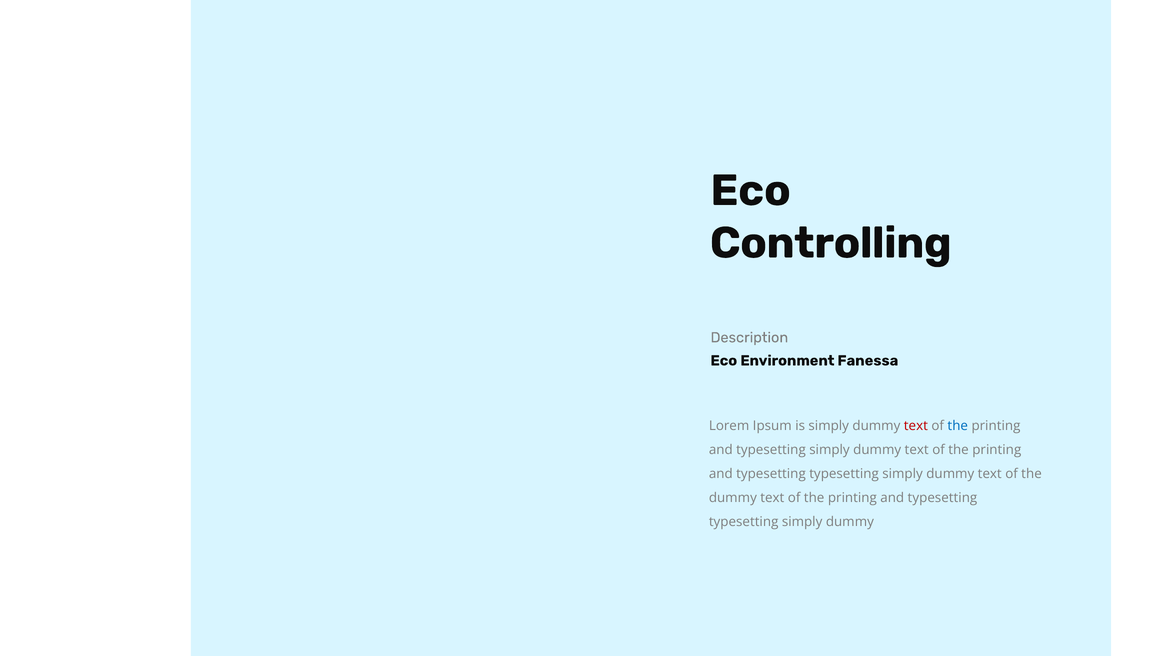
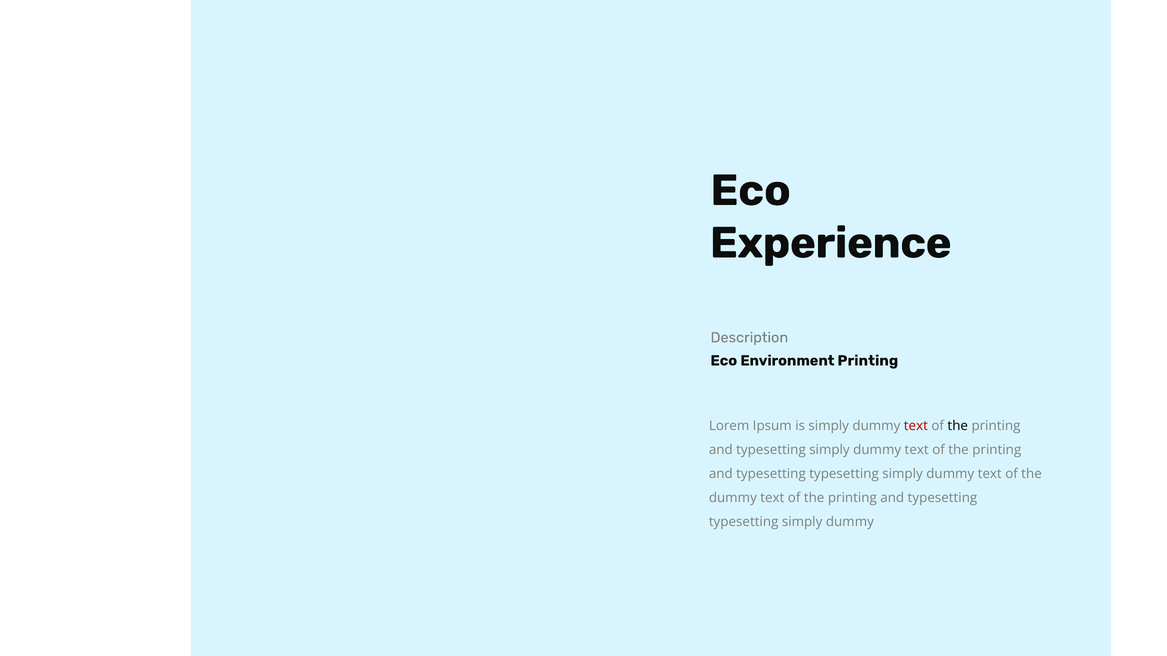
Controlling: Controlling -> Experience (831, 243)
Environment Fanessa: Fanessa -> Printing (868, 361)
the colour: blue -> black (958, 426)
